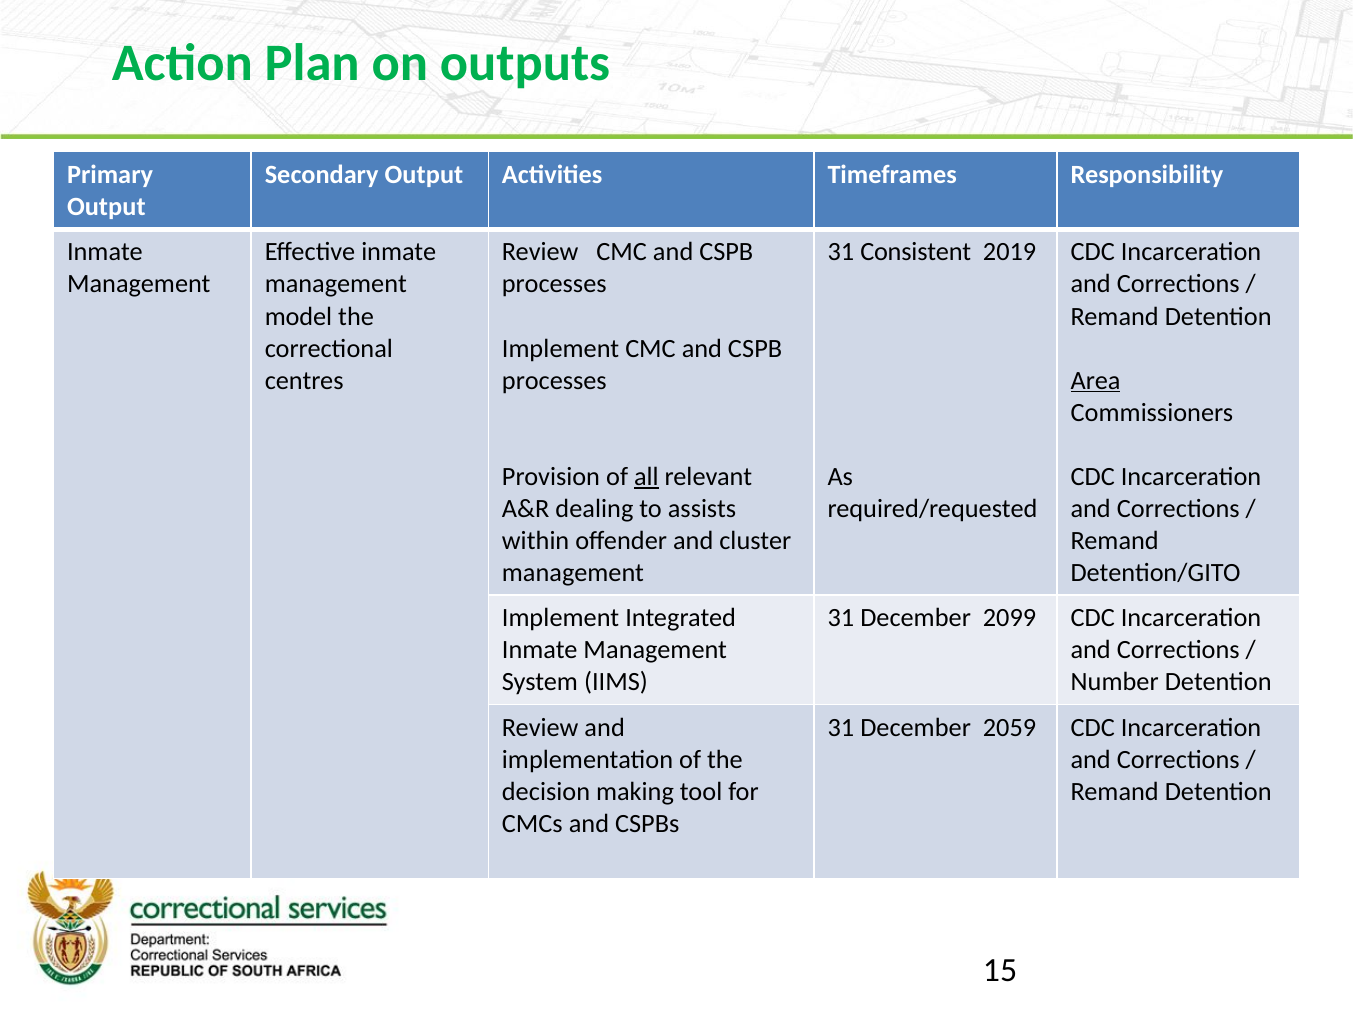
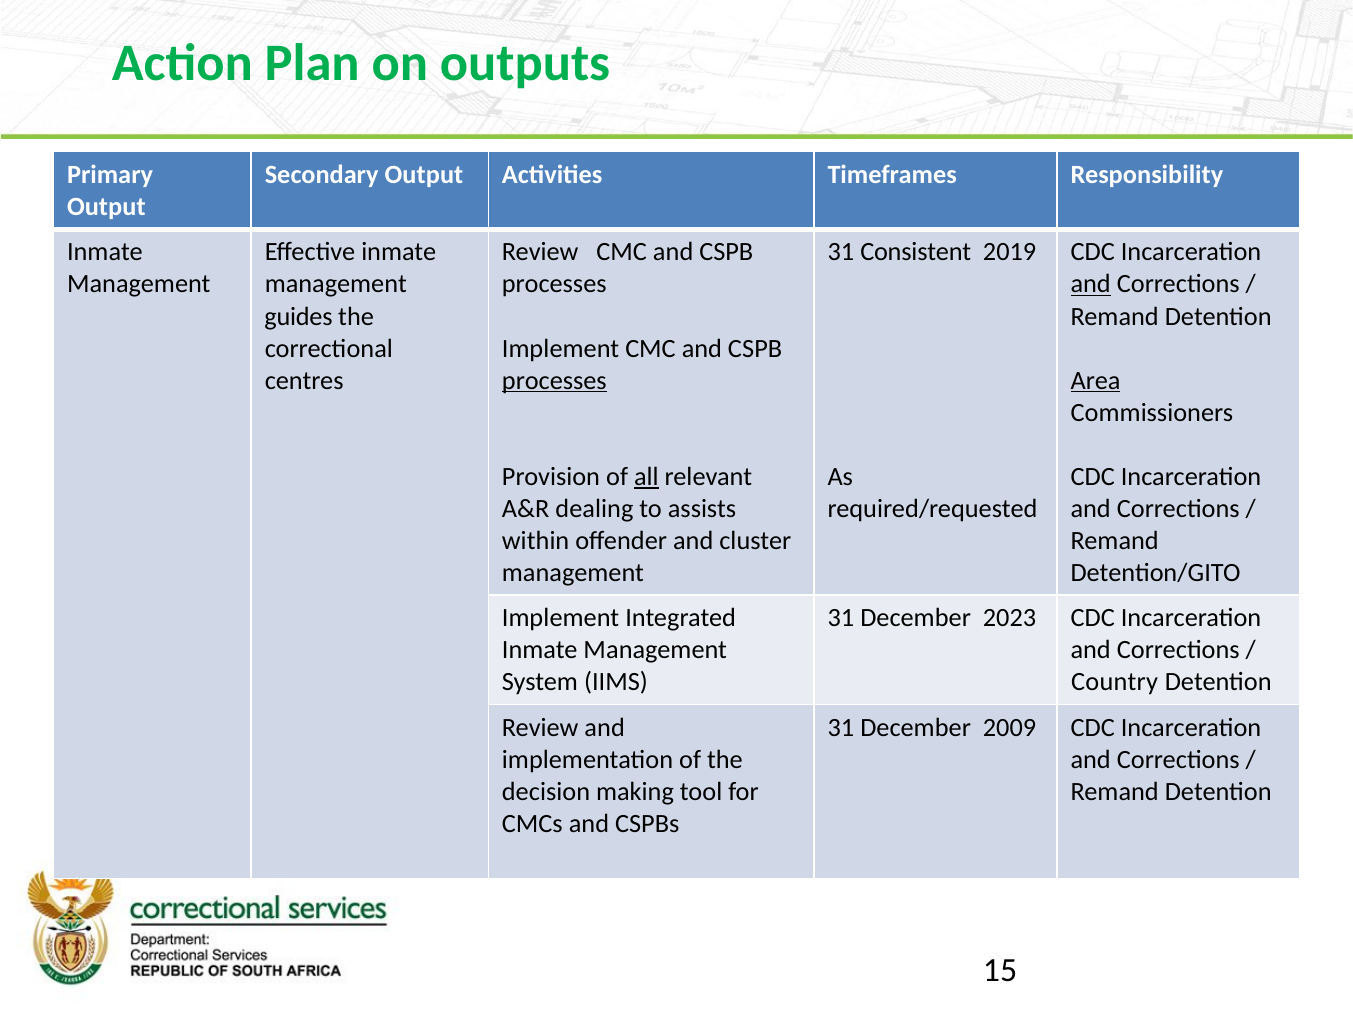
and underline: none -> present (1091, 284)
model: model -> guides (299, 316)
processes underline: none -> present (554, 380)
2099: 2099 -> 2023 (1010, 618)
Number: Number -> Country (1115, 682)
2059: 2059 -> 2009 (1010, 728)
